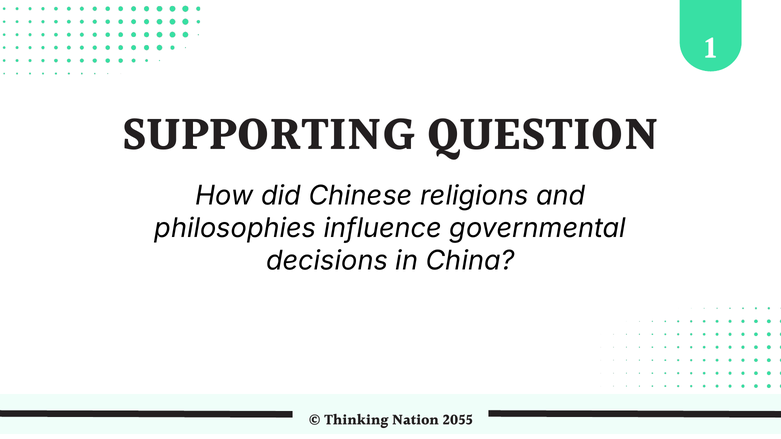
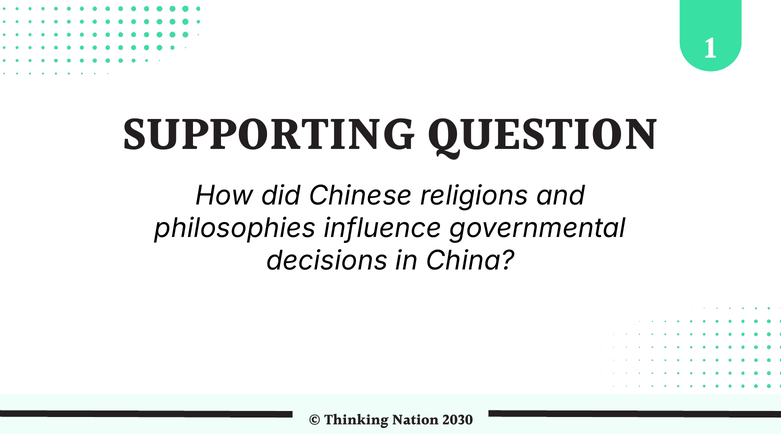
2055: 2055 -> 2030 (458, 421)
